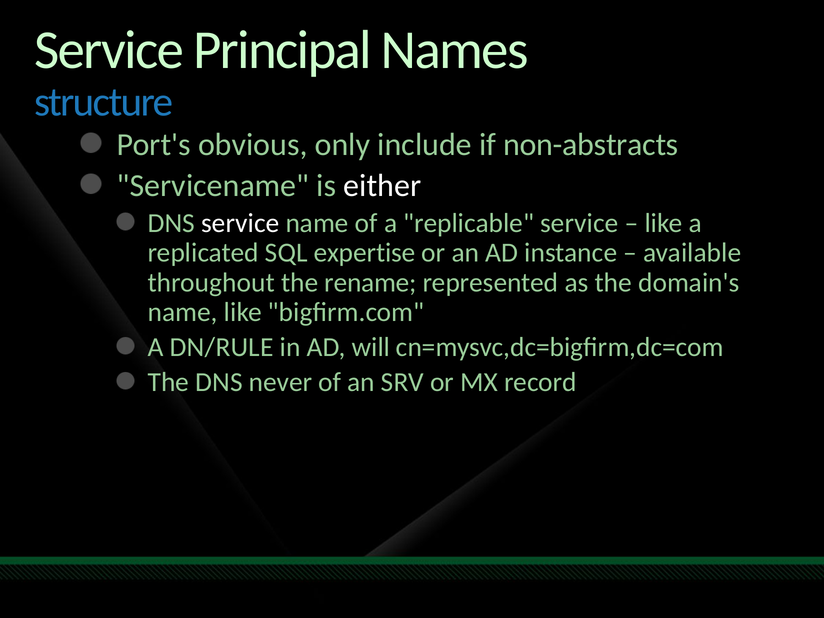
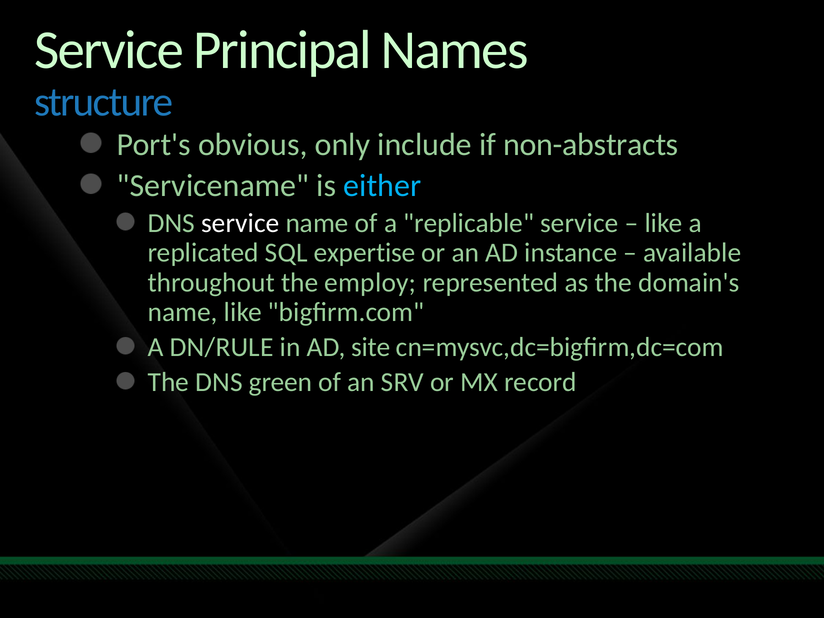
either colour: white -> light blue (382, 185)
rename: rename -> employ (370, 282)
will: will -> site (371, 347)
never: never -> green (281, 382)
